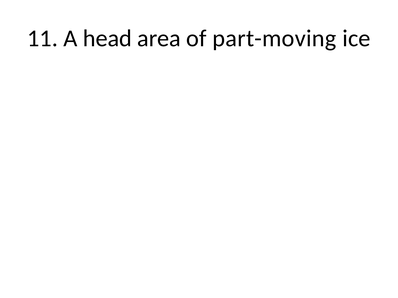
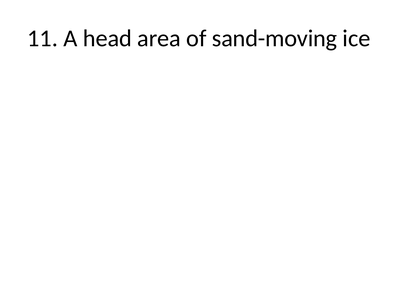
part-moving: part-moving -> sand-moving (275, 39)
